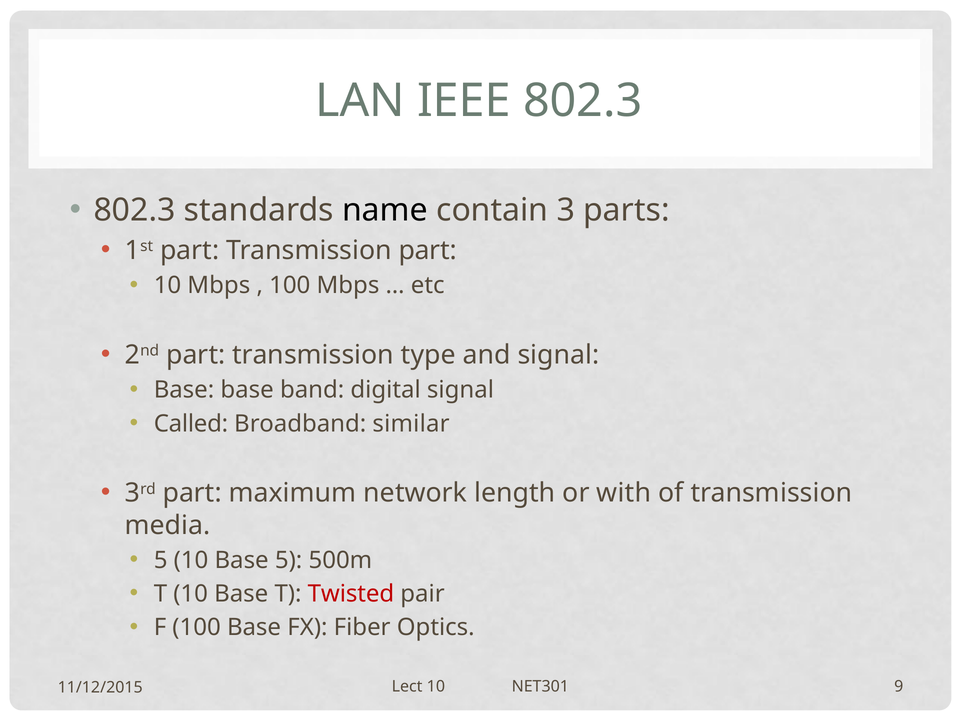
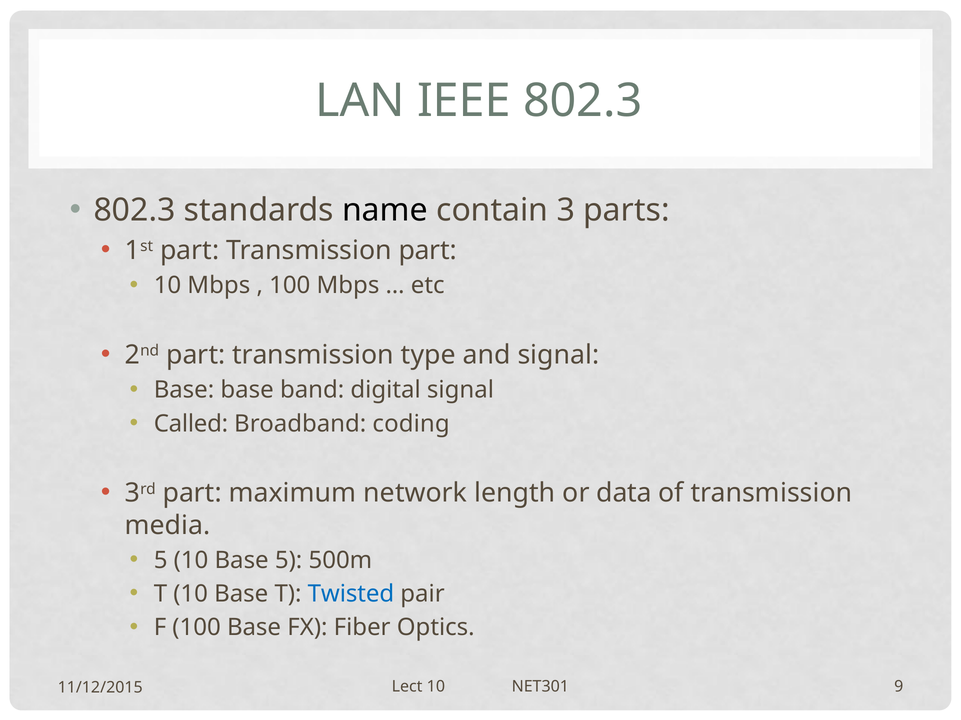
similar: similar -> coding (411, 424)
with: with -> data (624, 494)
Twisted colour: red -> blue (351, 594)
